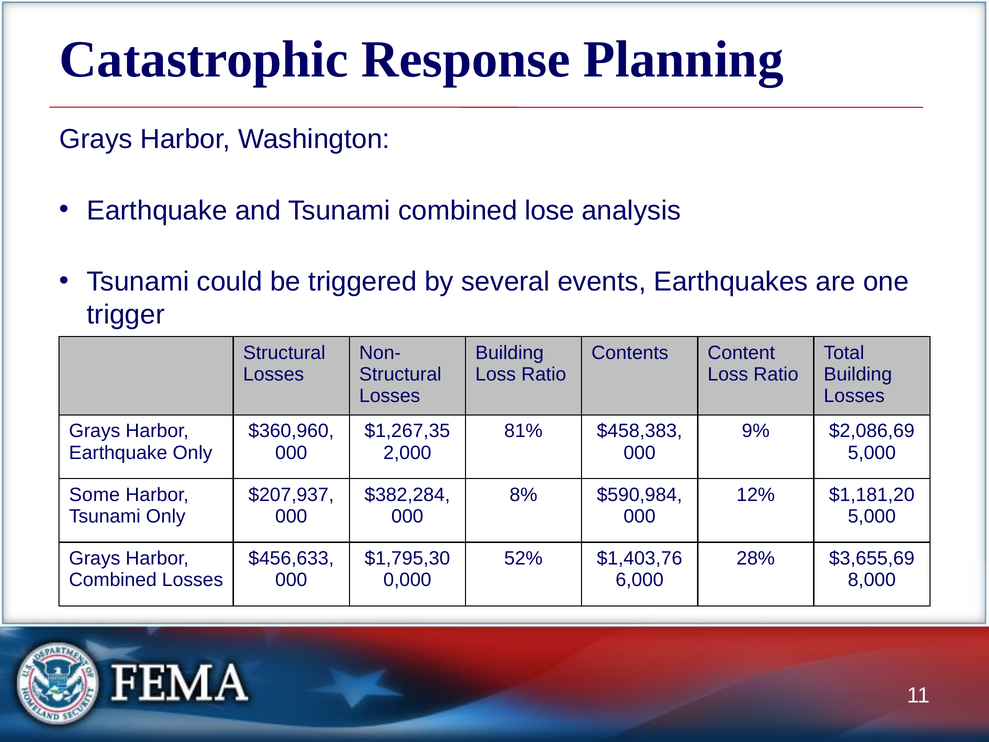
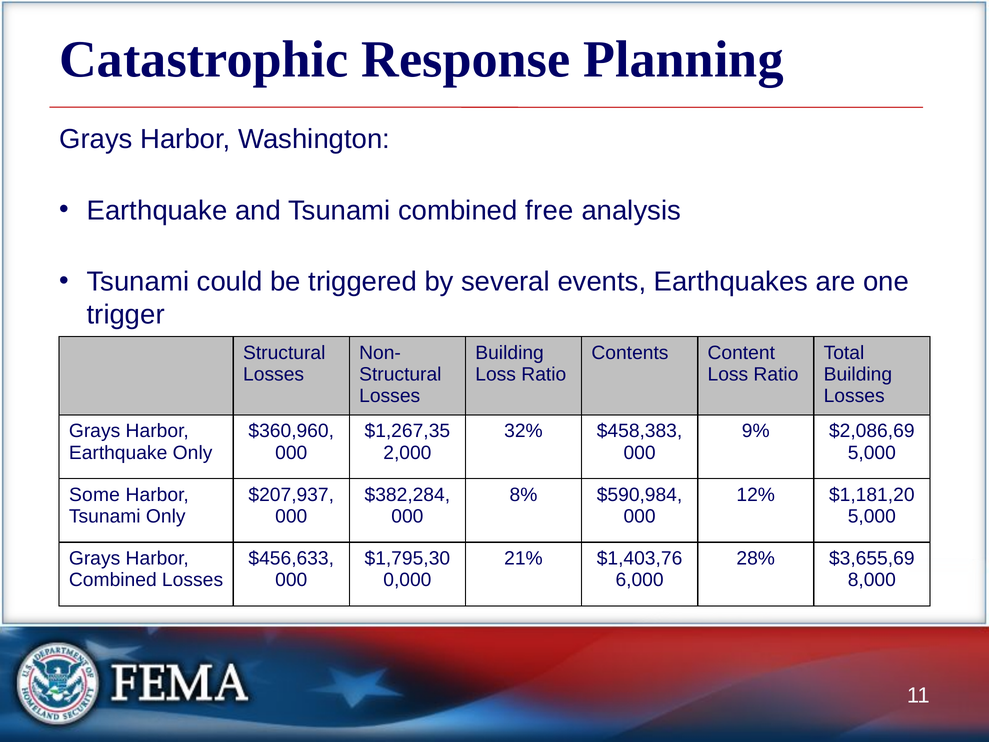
lose: lose -> free (549, 210)
81%: 81% -> 32% (523, 431)
52%: 52% -> 21% (523, 558)
